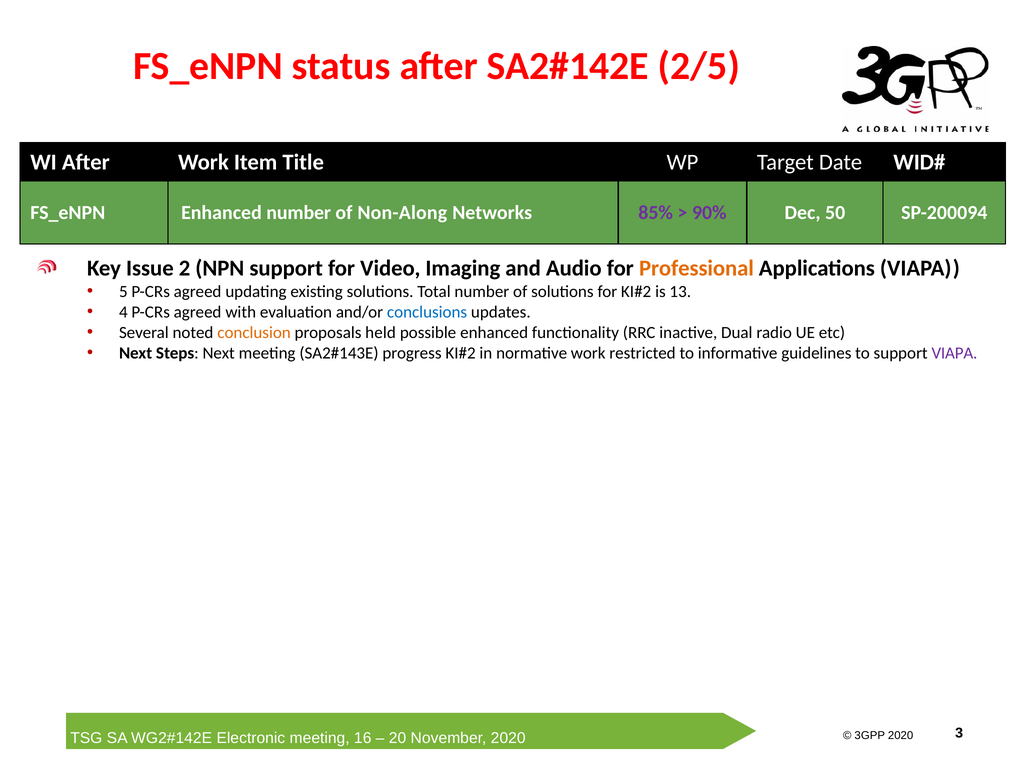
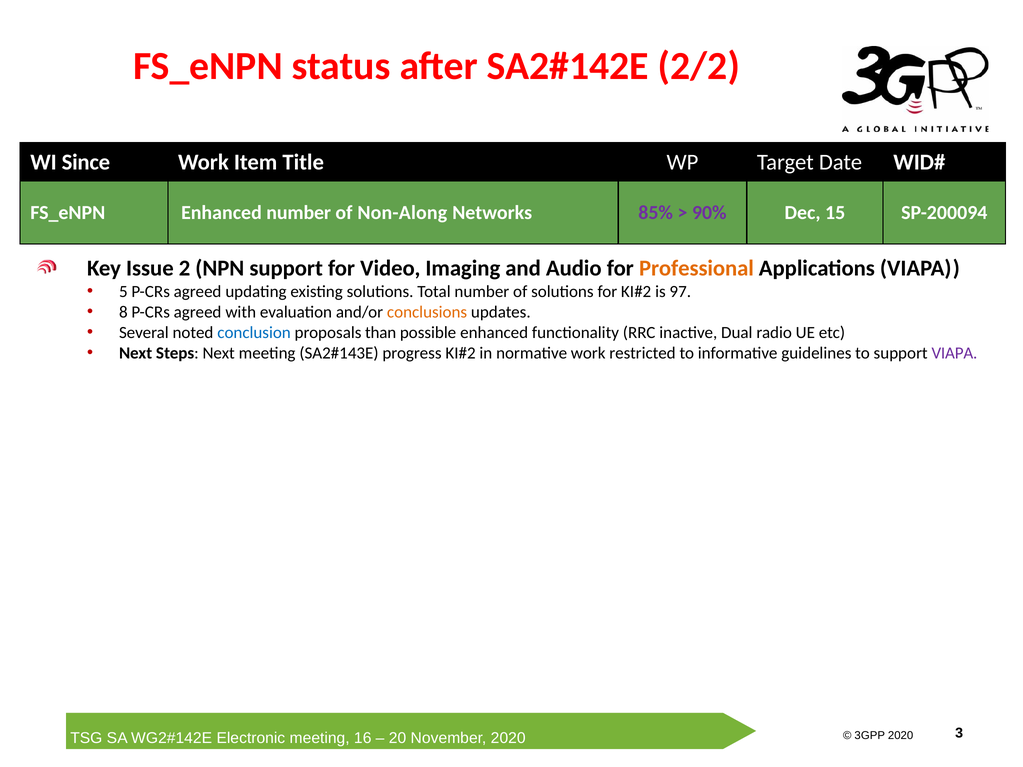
2/5: 2/5 -> 2/2 (699, 66)
WI After: After -> Since (86, 162)
50: 50 -> 15 (835, 213)
13: 13 -> 97 (680, 292)
4: 4 -> 8 (123, 312)
conclusions colour: blue -> orange (427, 312)
conclusion colour: orange -> blue (254, 333)
held: held -> than (381, 333)
